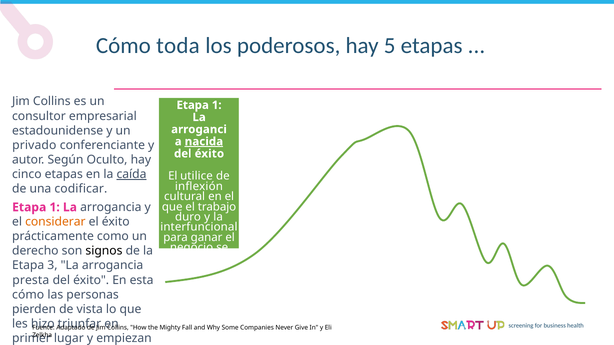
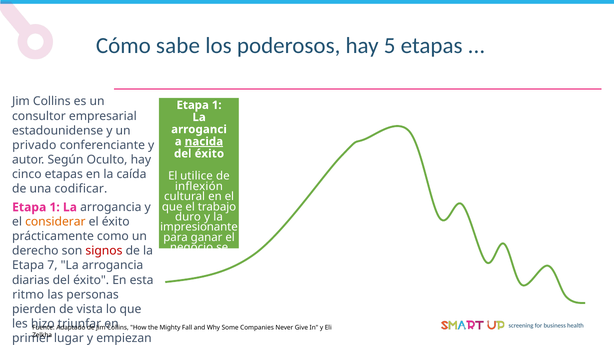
toda: toda -> sabe (178, 46)
caída underline: present -> none (132, 174)
interfuncional: interfuncional -> impresionante (199, 227)
signos colour: black -> red (104, 251)
3: 3 -> 7 (52, 266)
presta: presta -> diarias (31, 280)
cómo: cómo -> ritmo (28, 295)
